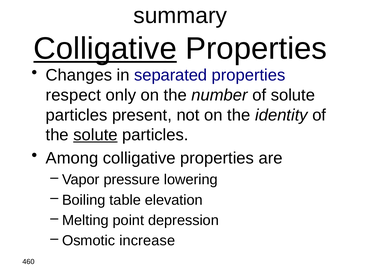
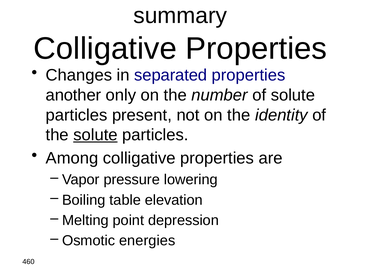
Colligative underline: present -> none (105, 48)
respect: respect -> another (73, 95)
increase: increase -> energies (147, 240)
